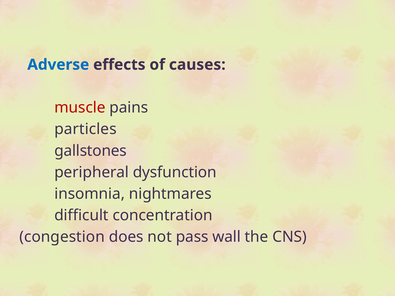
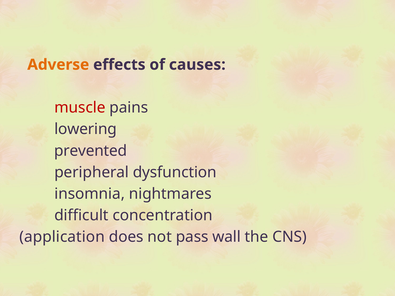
Adverse colour: blue -> orange (58, 65)
particles: particles -> lowering (86, 129)
gallstones: gallstones -> prevented (91, 151)
congestion: congestion -> application (62, 237)
